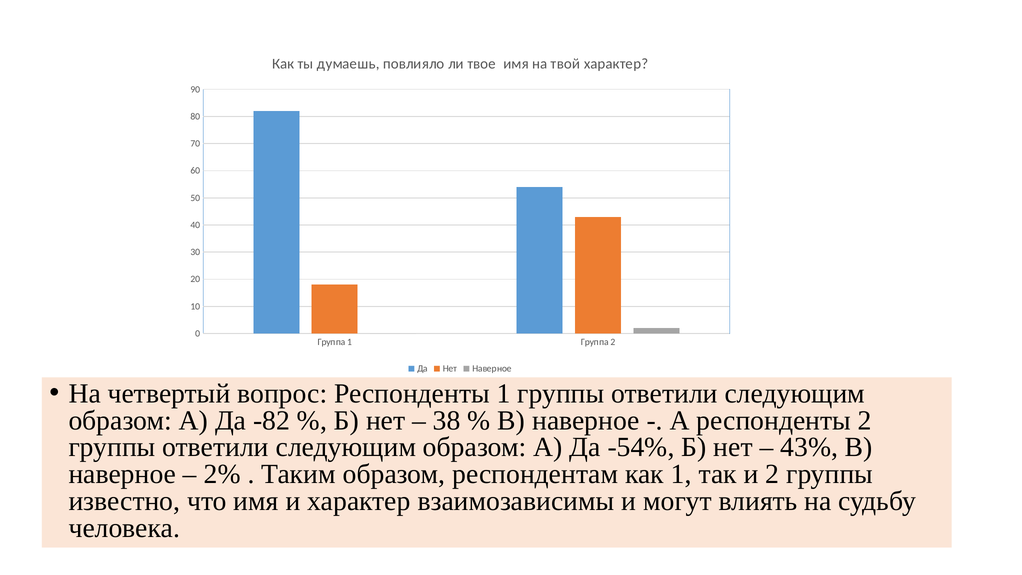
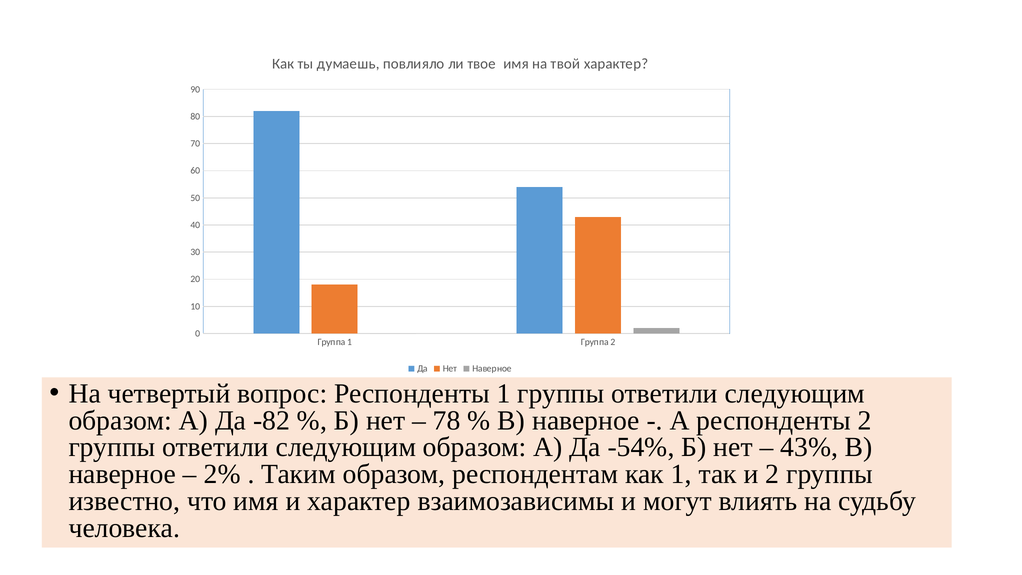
38: 38 -> 78 (447, 420)
